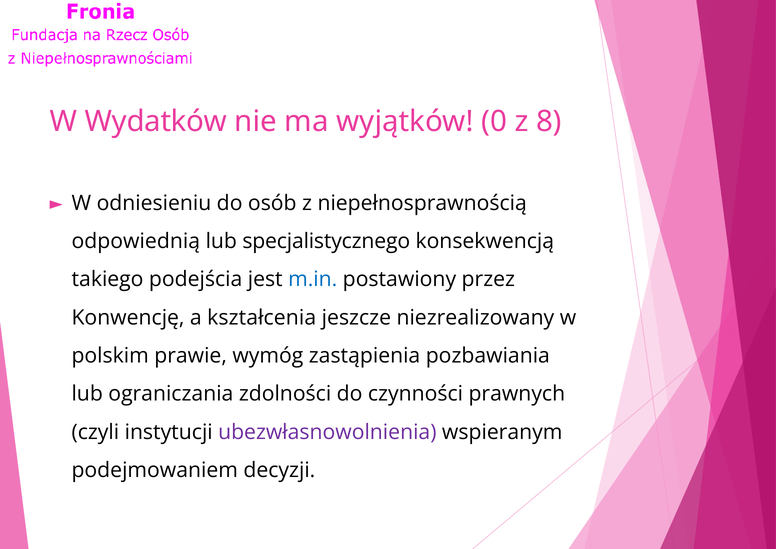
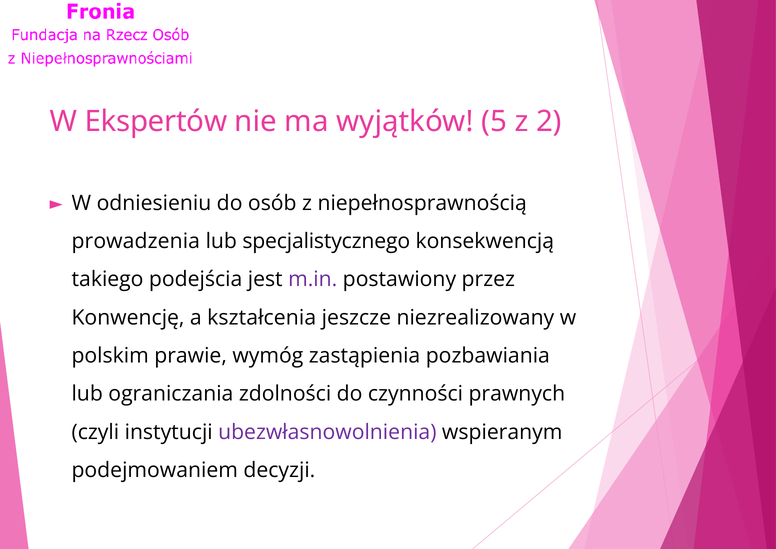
Wydatków: Wydatków -> Ekspertów (156, 122)
0: 0 -> 5 (494, 122)
8: 8 -> 2 (549, 122)
odpowiednią: odpowiednią -> prowadzenia (136, 241)
m.in colour: blue -> purple (313, 279)
